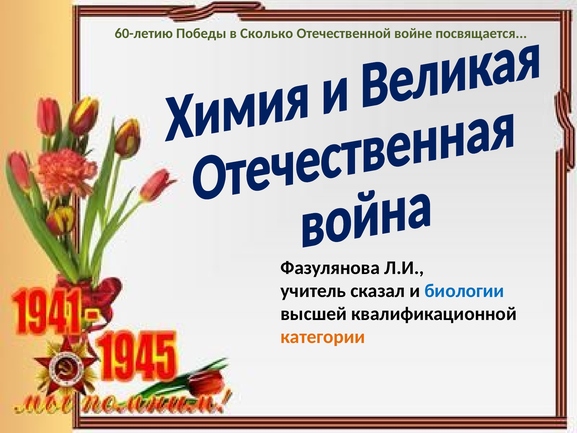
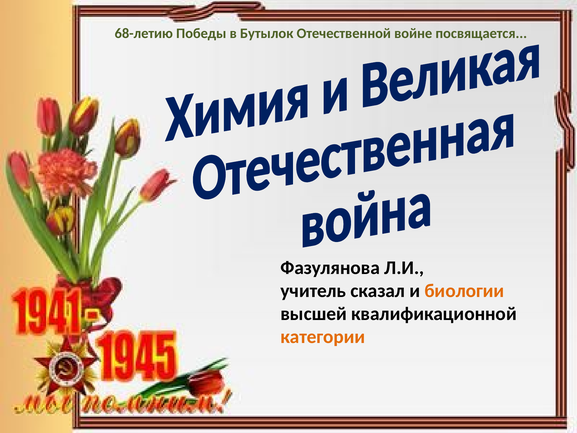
60-летию: 60-летию -> 68-летию (144, 33)
Сколько: Сколько -> Бутылок (267, 33)
биологии colour: blue -> orange (464, 291)
